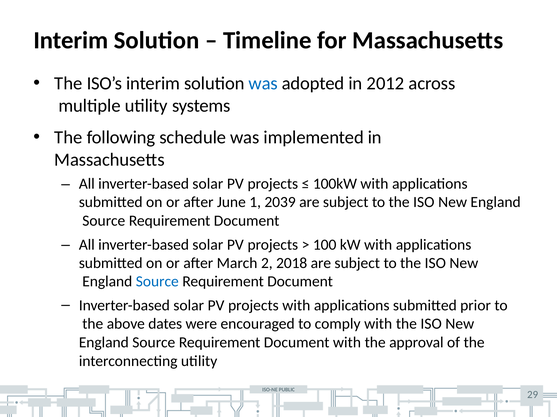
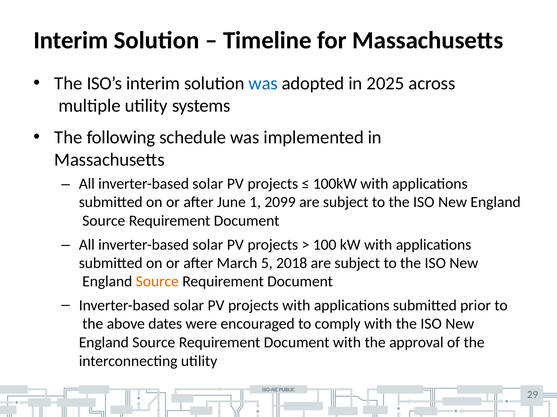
2012: 2012 -> 2025 (385, 84)
2039: 2039 -> 2099 (280, 203)
2: 2 -> 5 (267, 263)
Source colour: blue -> orange (157, 282)
